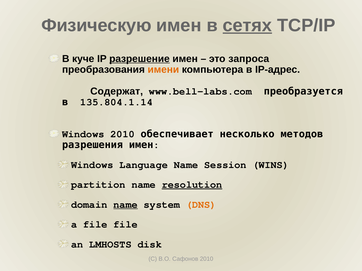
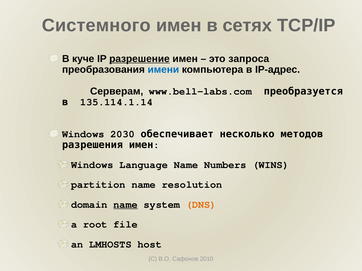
Физическую: Физическую -> Системного (96, 25)
сетях underline: present -> none (247, 25)
имени colour: orange -> blue (163, 70)
Содержат: Содержат -> Серверам (117, 91)
135.804.1.14: 135.804.1.14 -> 135.114.1.14 (117, 102)
Windows 2010: 2010 -> 2030 (123, 134)
Session: Session -> Numbers (225, 165)
resolution underline: present -> none (192, 185)
a file: file -> root (95, 225)
disk: disk -> host (150, 245)
